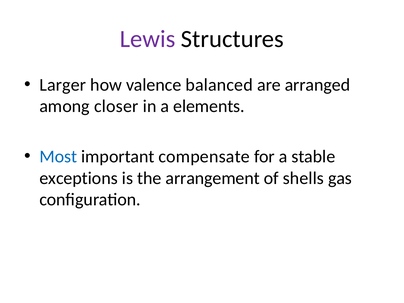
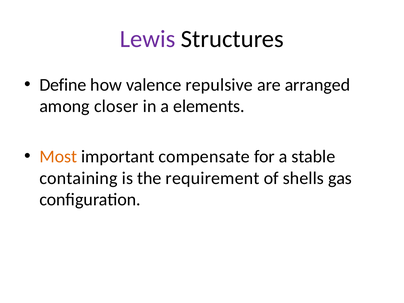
Larger: Larger -> Define (63, 85)
balanced: balanced -> repulsive (219, 85)
Most colour: blue -> orange (58, 157)
exceptions: exceptions -> containing (79, 178)
arrangement: arrangement -> requirement (213, 178)
